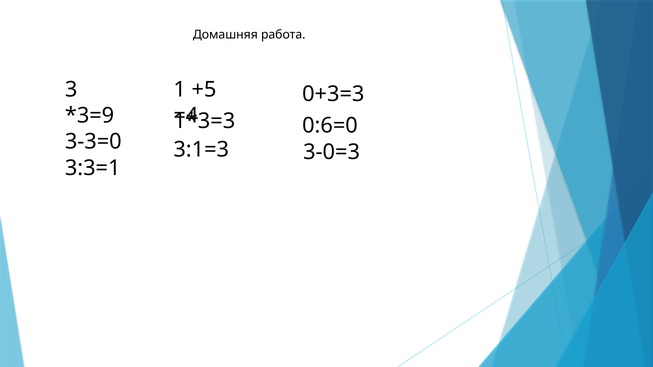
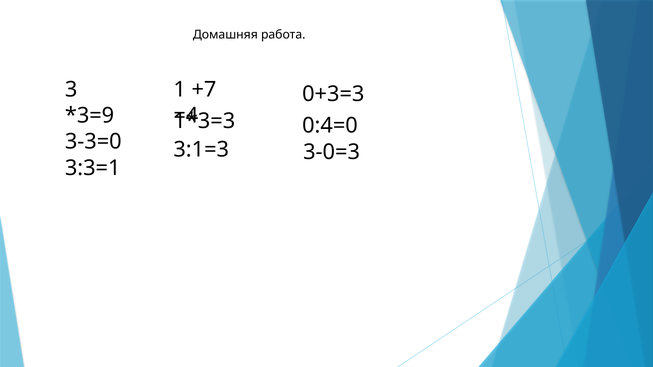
+5: +5 -> +7 (204, 90)
0:6=0: 0:6=0 -> 0:4=0 (330, 126)
